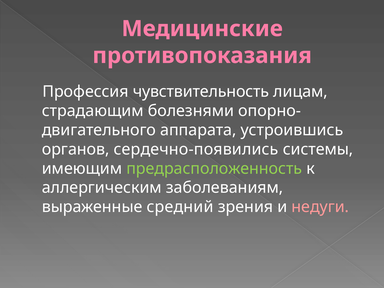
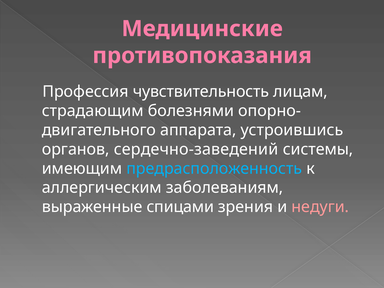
сердечно-появились: сердечно-появились -> сердечно-заведений (196, 149)
предрасположенность colour: light green -> light blue (214, 168)
средний: средний -> спицами (180, 207)
